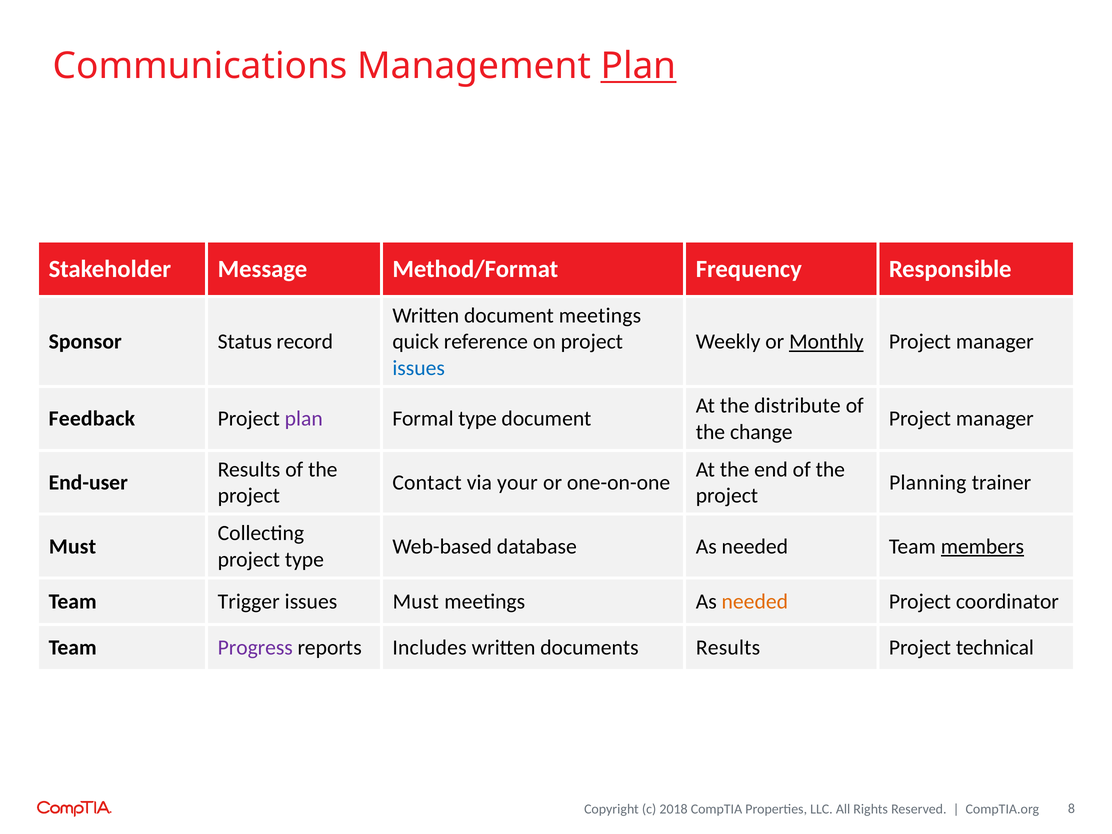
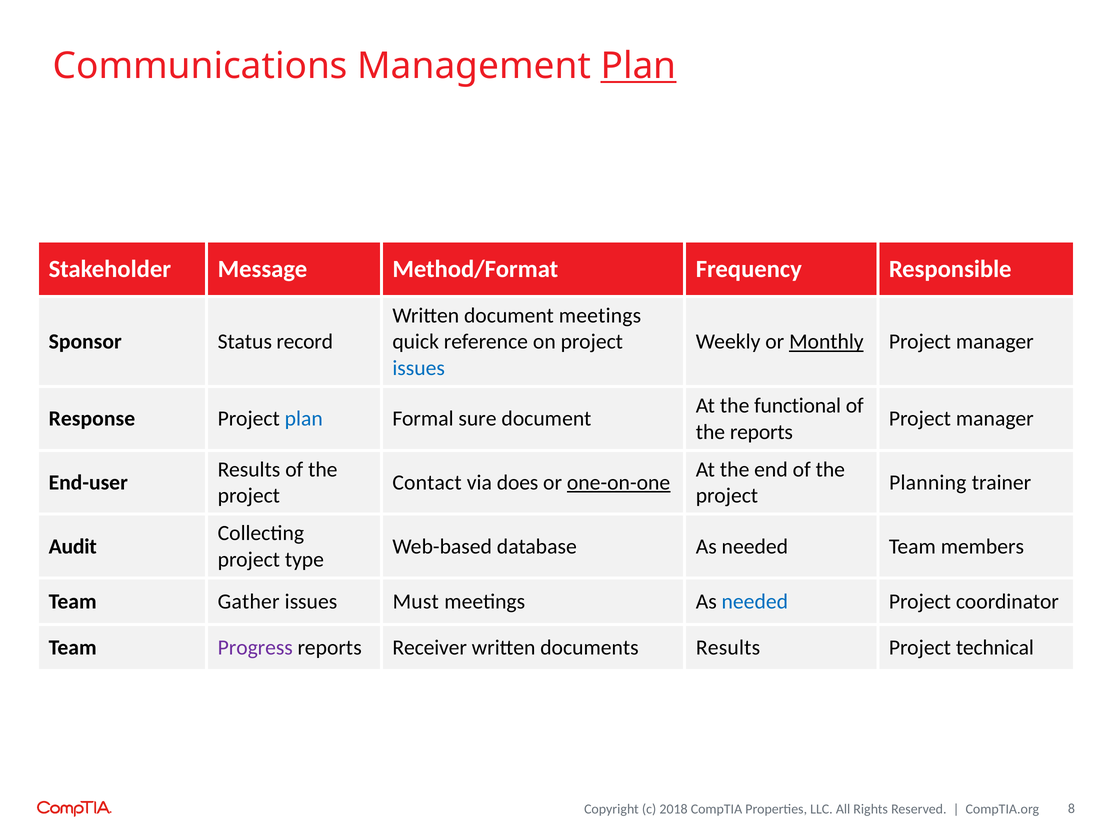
distribute: distribute -> functional (798, 406)
Feedback: Feedback -> Response (92, 419)
plan colour: purple -> blue (304, 419)
Formal type: type -> sure (477, 419)
the change: change -> reports (761, 432)
your: your -> does (518, 483)
one-on-one underline: none -> present (619, 483)
Must: Must -> Audit (73, 546)
members underline: present -> none (982, 546)
Trigger: Trigger -> Gather (249, 601)
needed colour: orange -> blue (755, 601)
Includes: Includes -> Receiver (430, 648)
